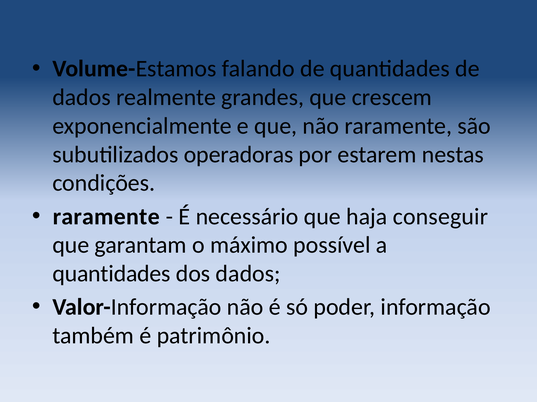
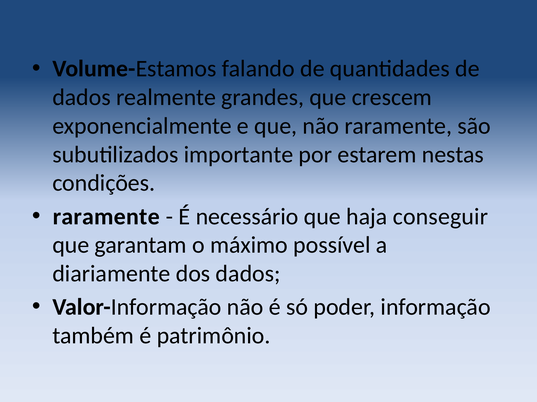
operadoras: operadoras -> importante (239, 155)
quantidades: quantidades -> diariamente (111, 274)
